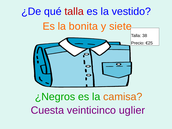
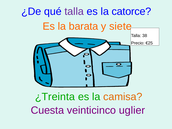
talla colour: red -> purple (74, 11)
vestido: vestido -> catorce (131, 11)
bonita: bonita -> barata (83, 26)
¿Negros: ¿Negros -> ¿Treinta (55, 97)
